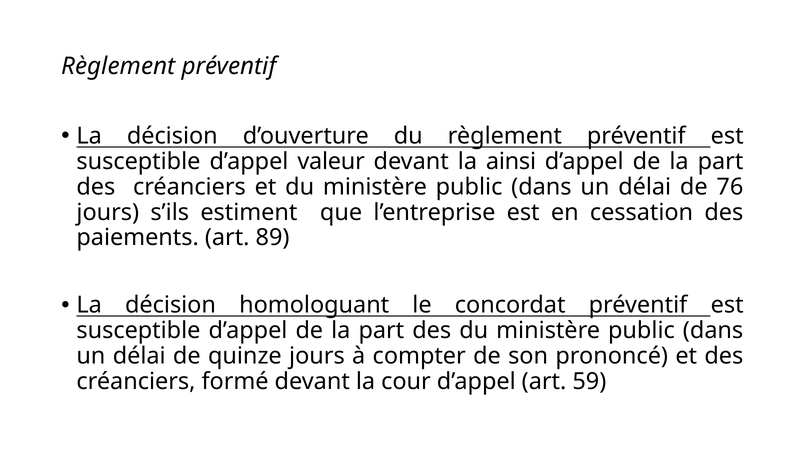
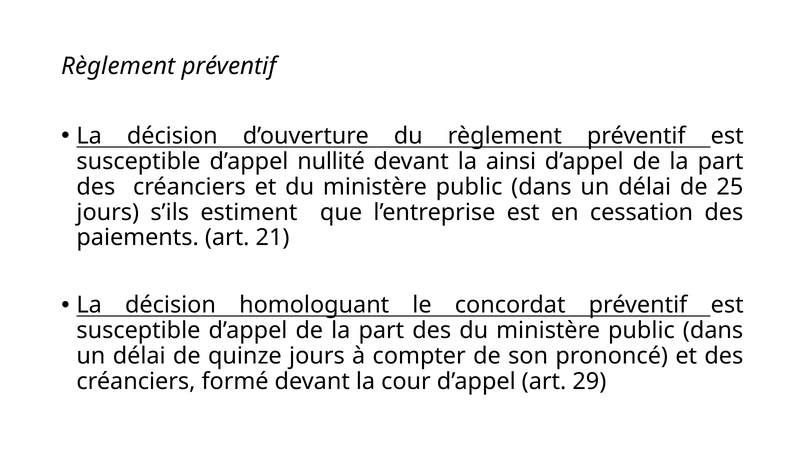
valeur: valeur -> nullité (331, 161)
76: 76 -> 25 (730, 187)
89: 89 -> 21 (273, 238)
59: 59 -> 29 (589, 381)
